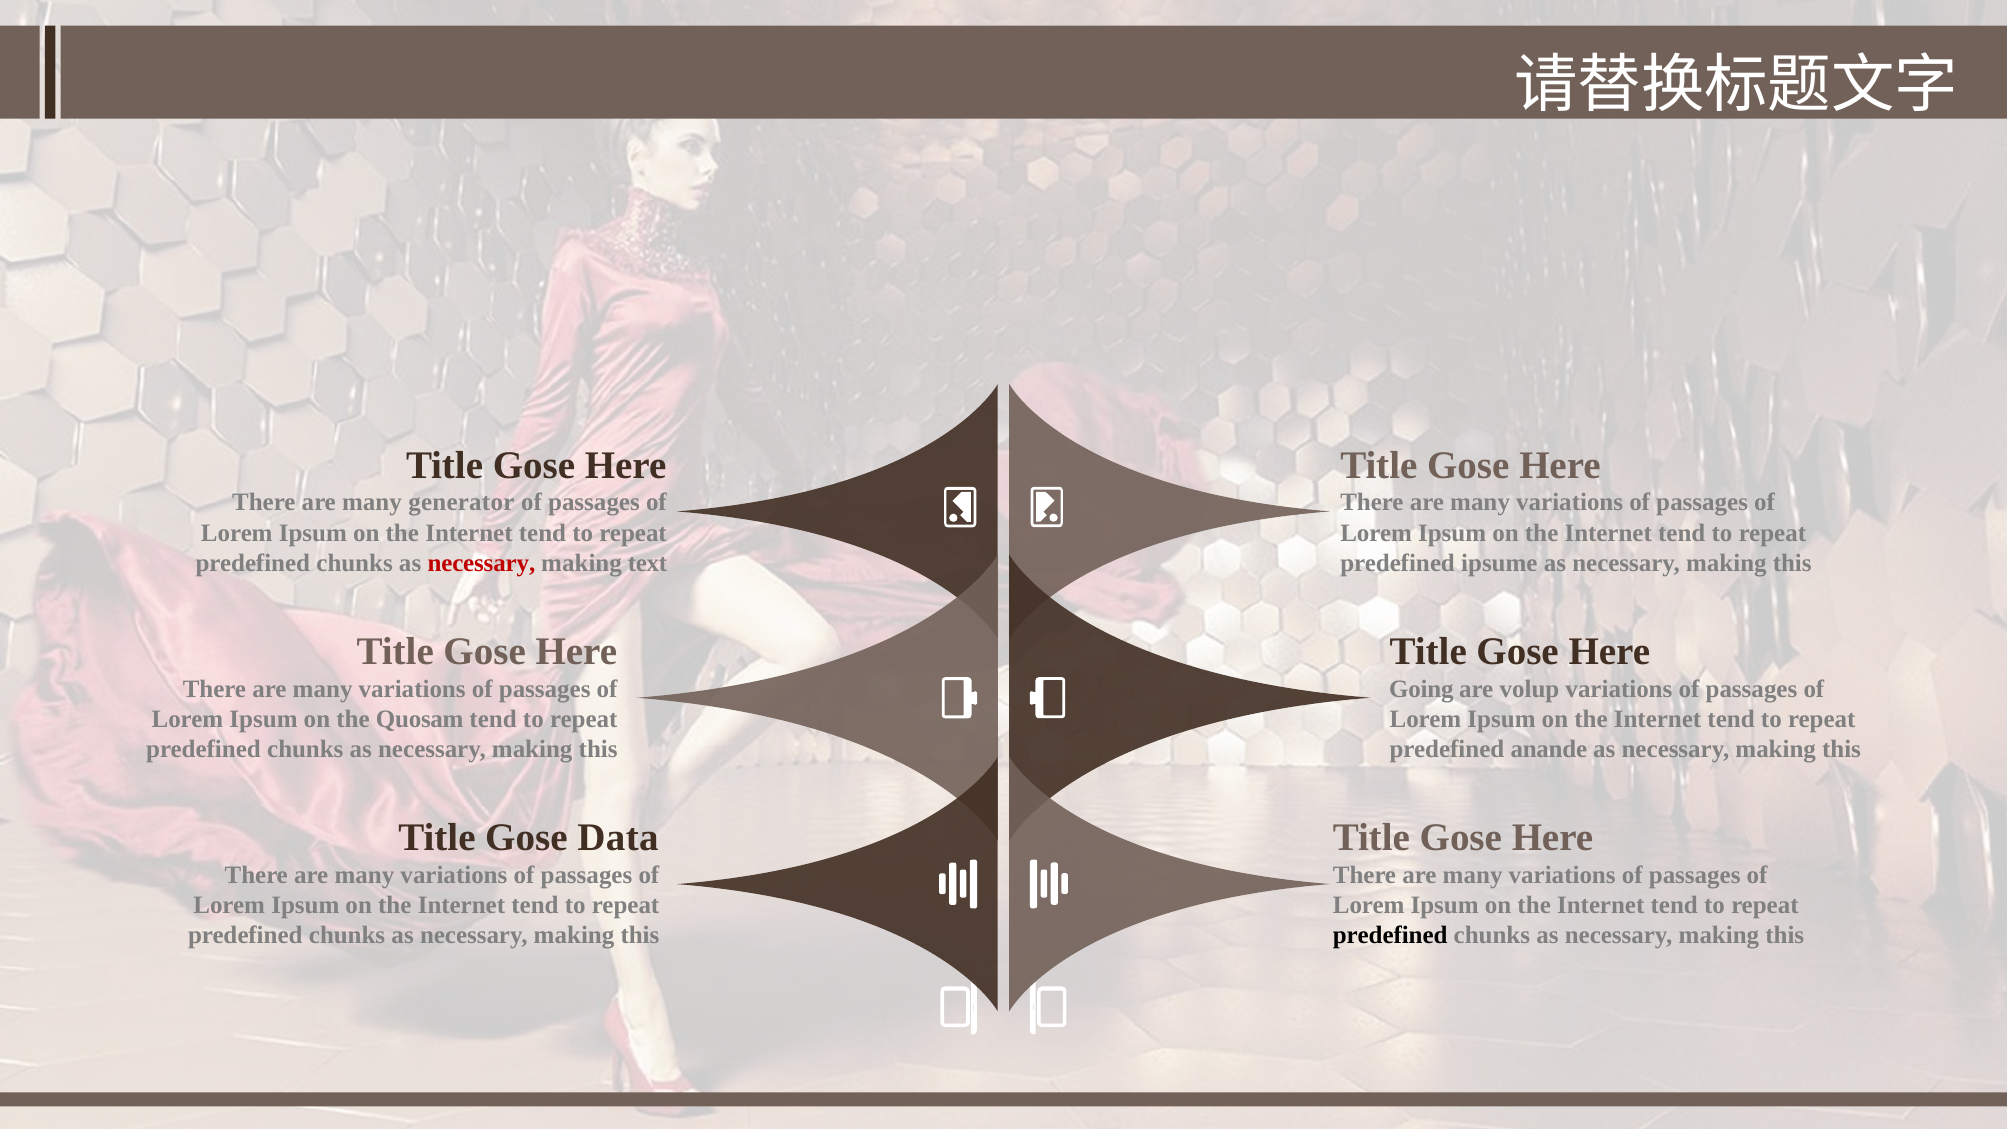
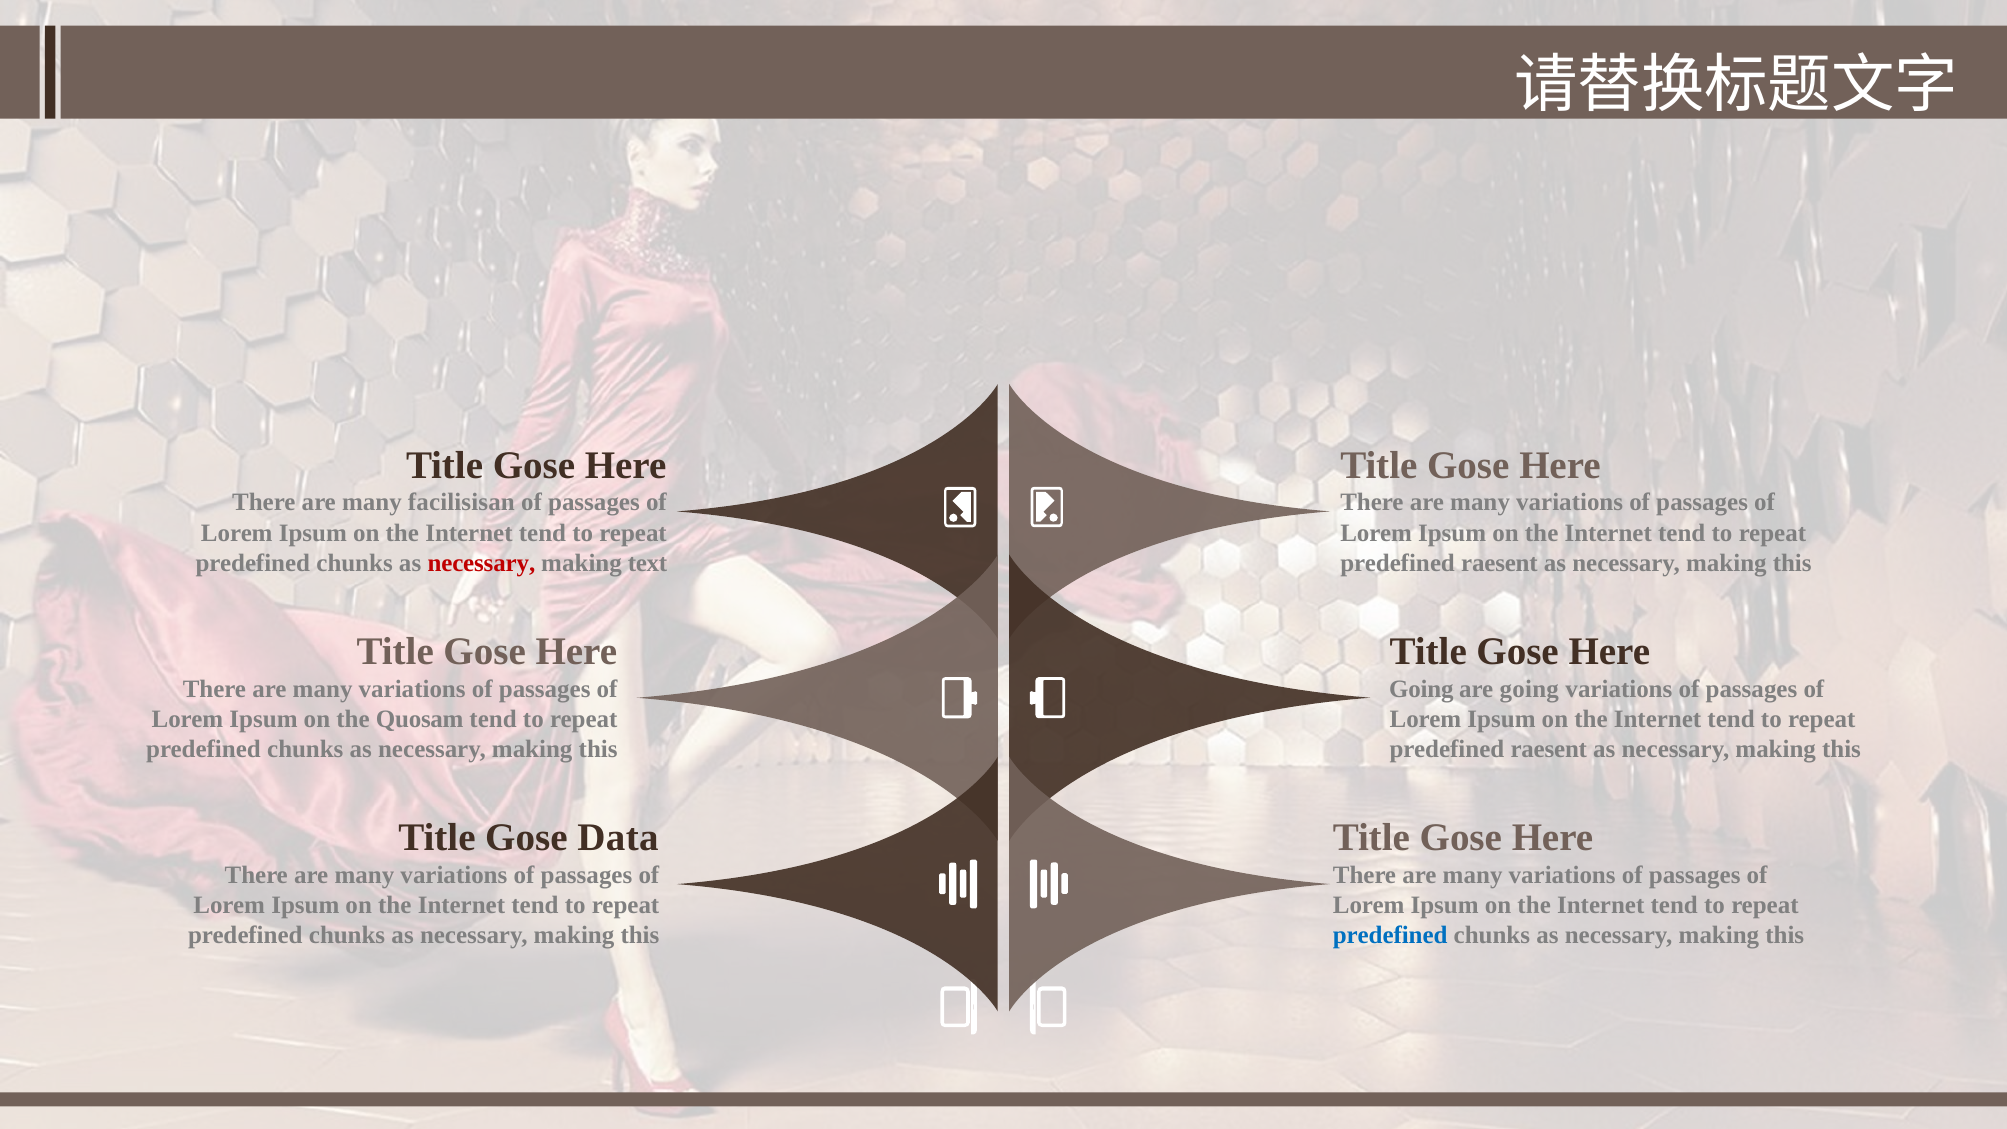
generator: generator -> facilisisan (461, 503)
ipsume: ipsume -> raesent (1499, 563)
are volup: volup -> going (1529, 689)
anande: anande -> raesent (1549, 749)
predefined colour: black -> blue (1390, 935)
